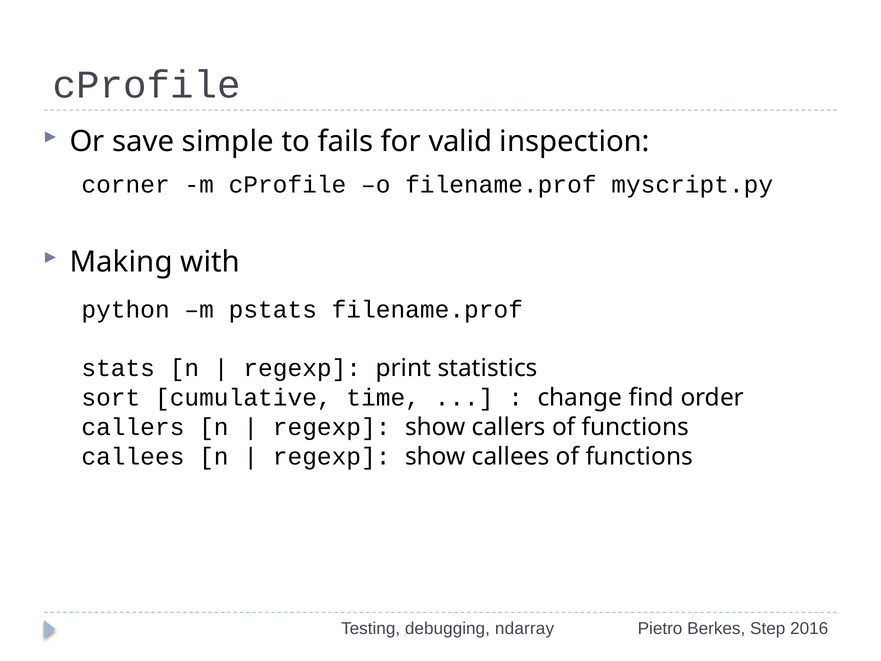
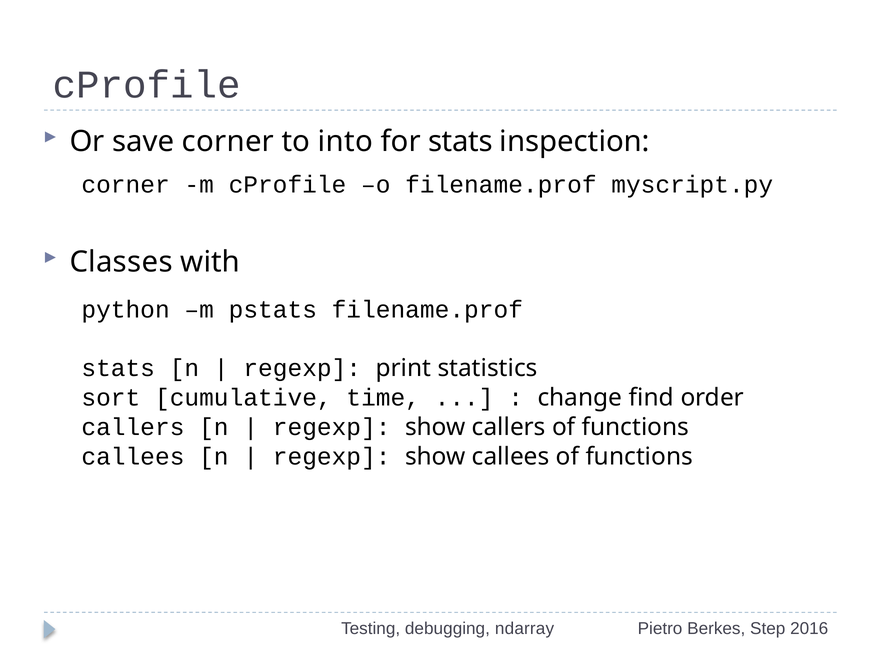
save simple: simple -> corner (228, 141)
fails: fails -> into (345, 141)
for valid: valid -> stats (460, 141)
Making: Making -> Classes (121, 262)
